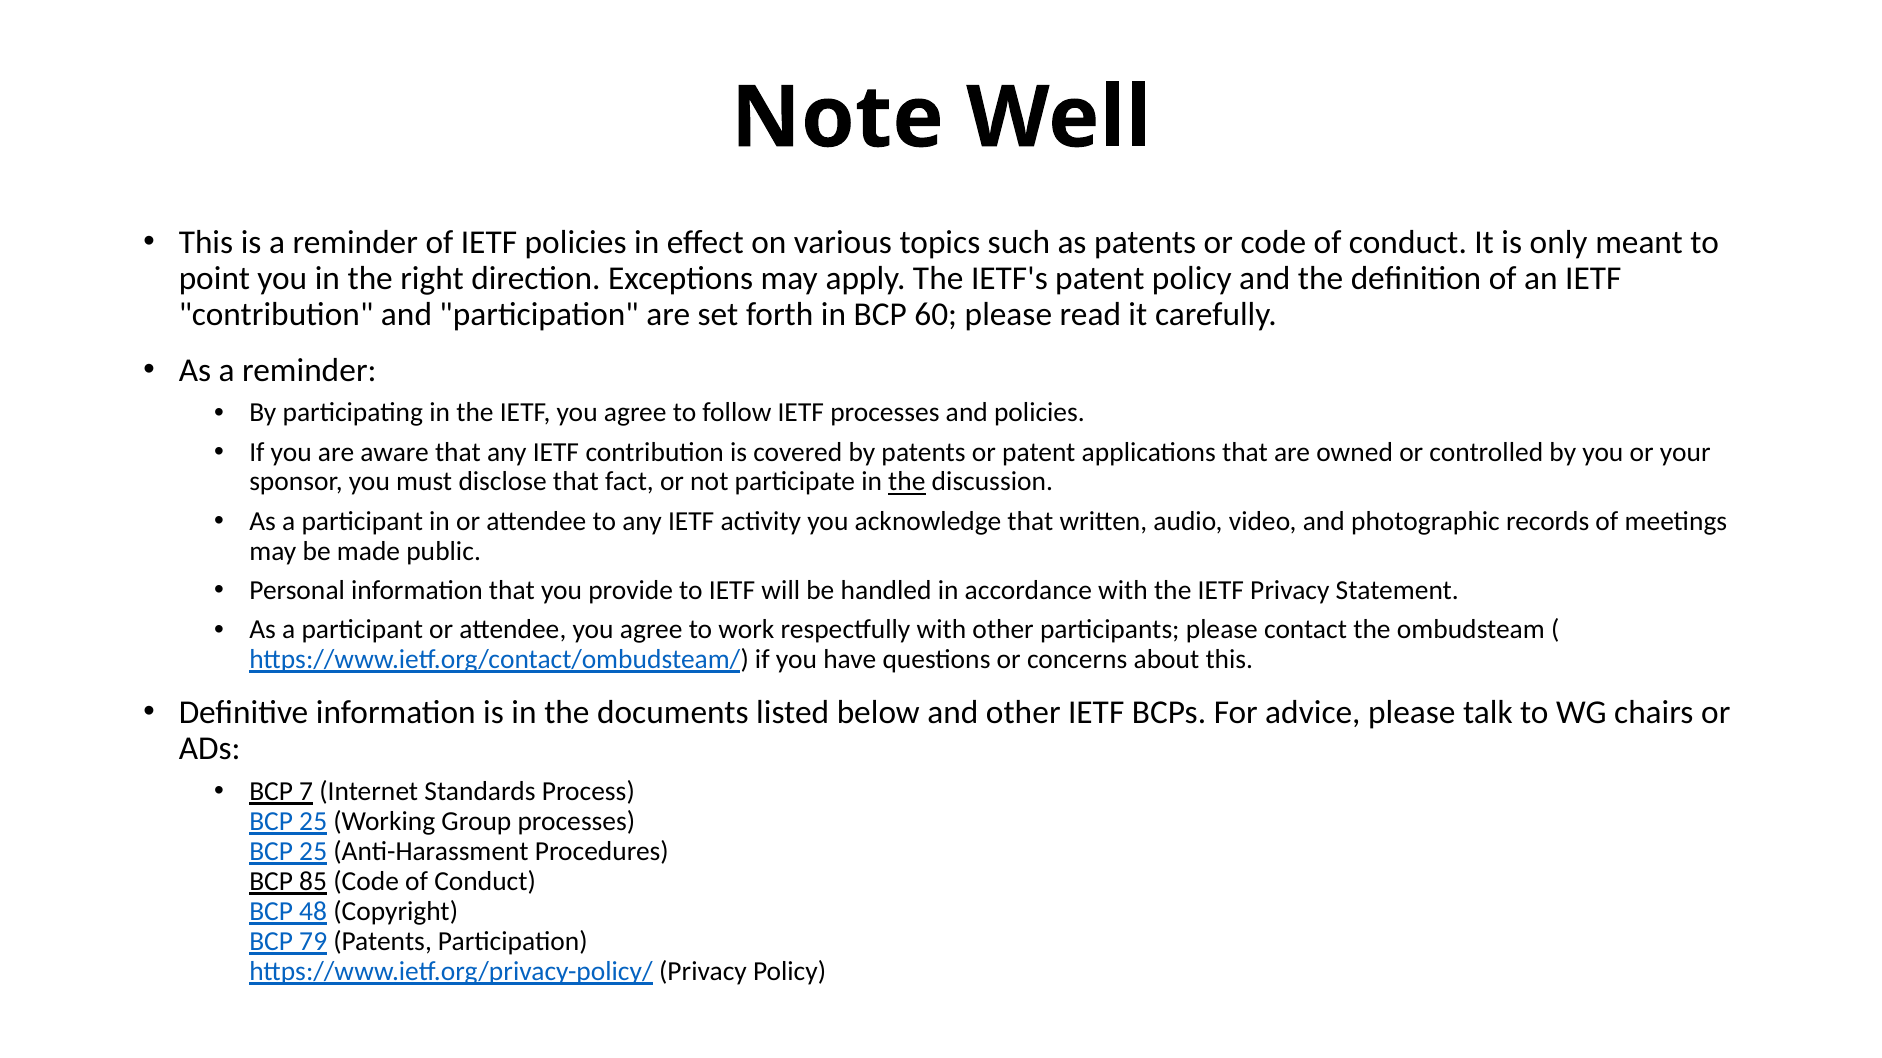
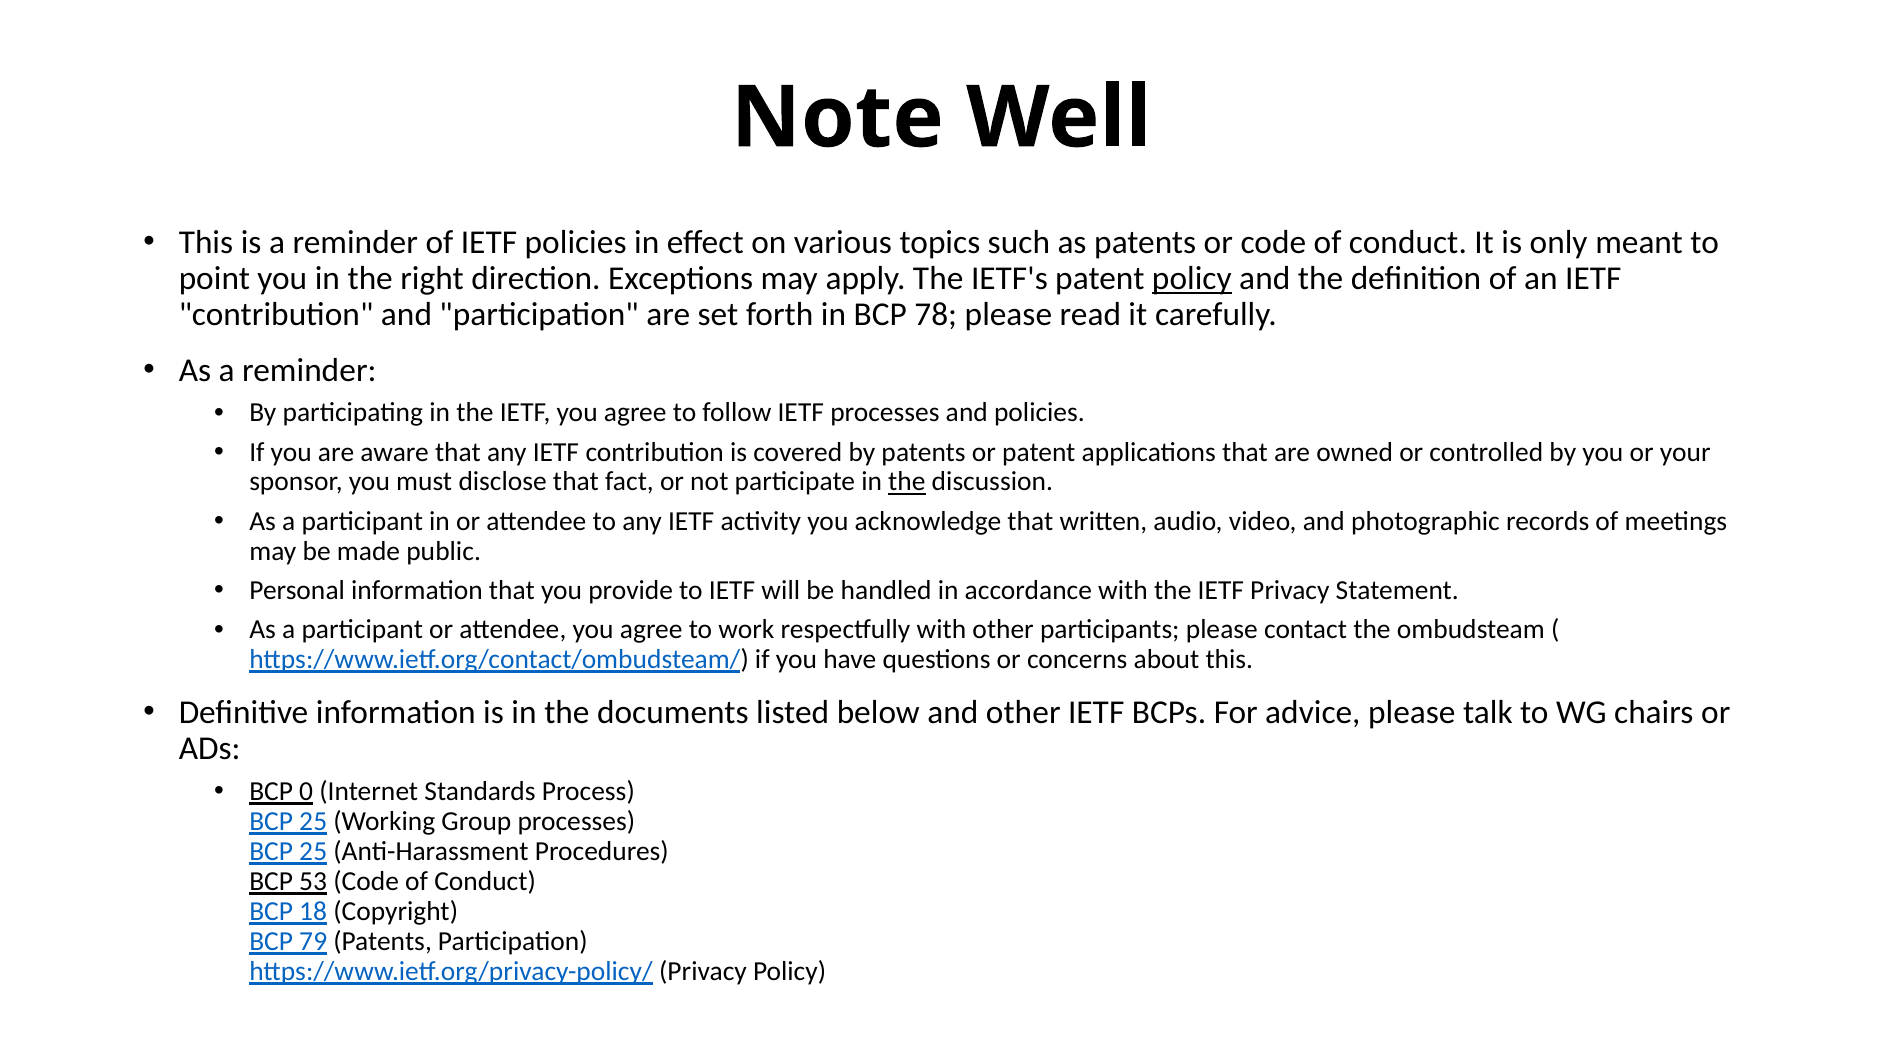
policy underline: none -> present (1192, 279)
60: 60 -> 78 (936, 315)
7: 7 -> 0 (306, 792)
85: 85 -> 53 (313, 882)
48: 48 -> 18 (313, 912)
